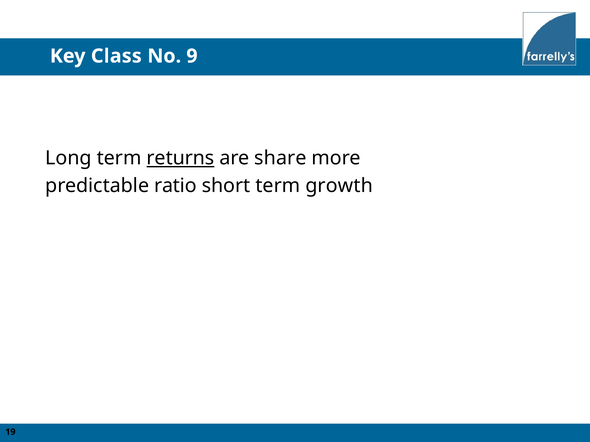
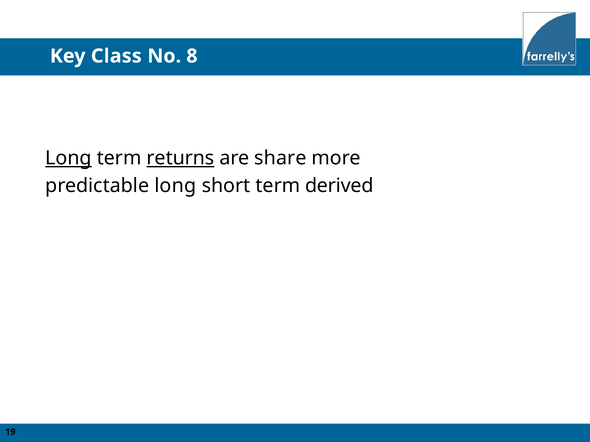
9: 9 -> 8 (192, 56)
Long underline: none -> present (68, 158)
predictable ratio: ratio -> long (175, 186)
growth: growth -> derived (339, 186)
